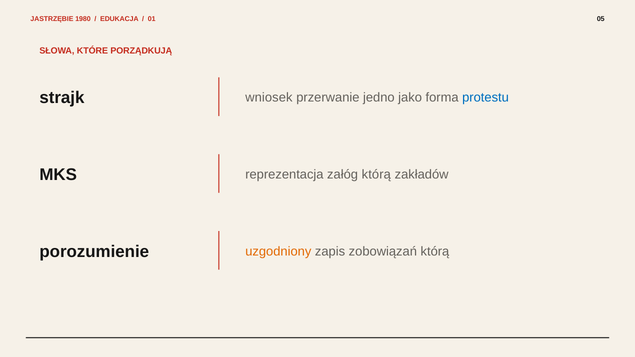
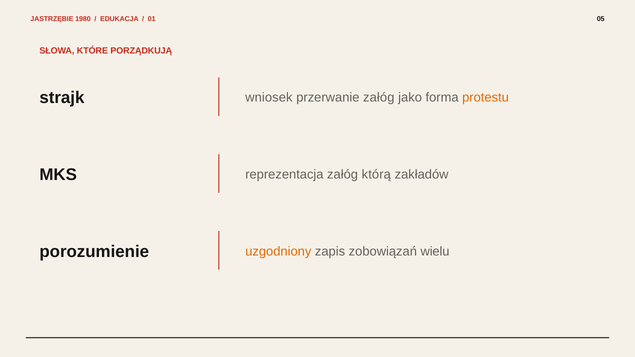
przerwanie jedno: jedno -> załóg (379, 98)
protestu colour: blue -> orange (486, 98)
zobowiązań którą: którą -> wielu (435, 251)
